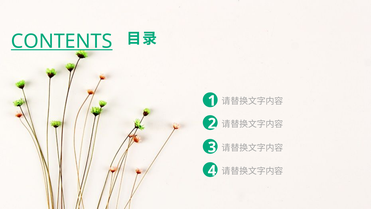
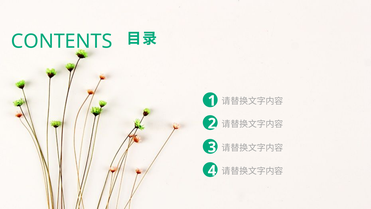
CONTENTS underline: present -> none (62, 41)
